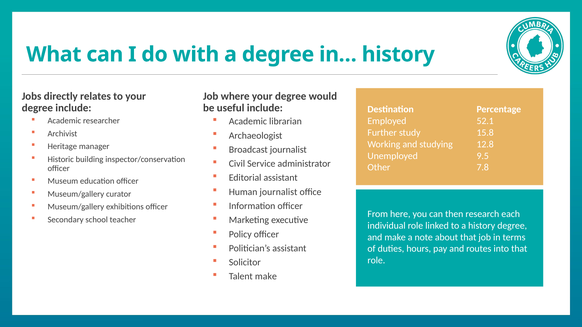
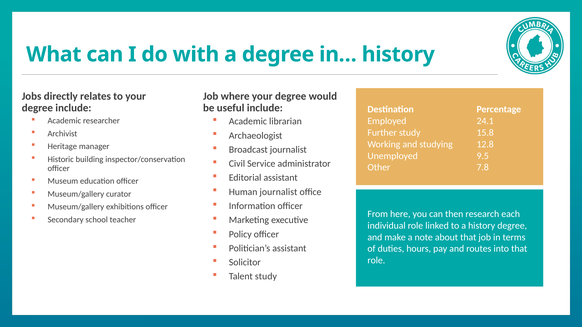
52.1: 52.1 -> 24.1 (485, 121)
Talent make: make -> study (266, 277)
